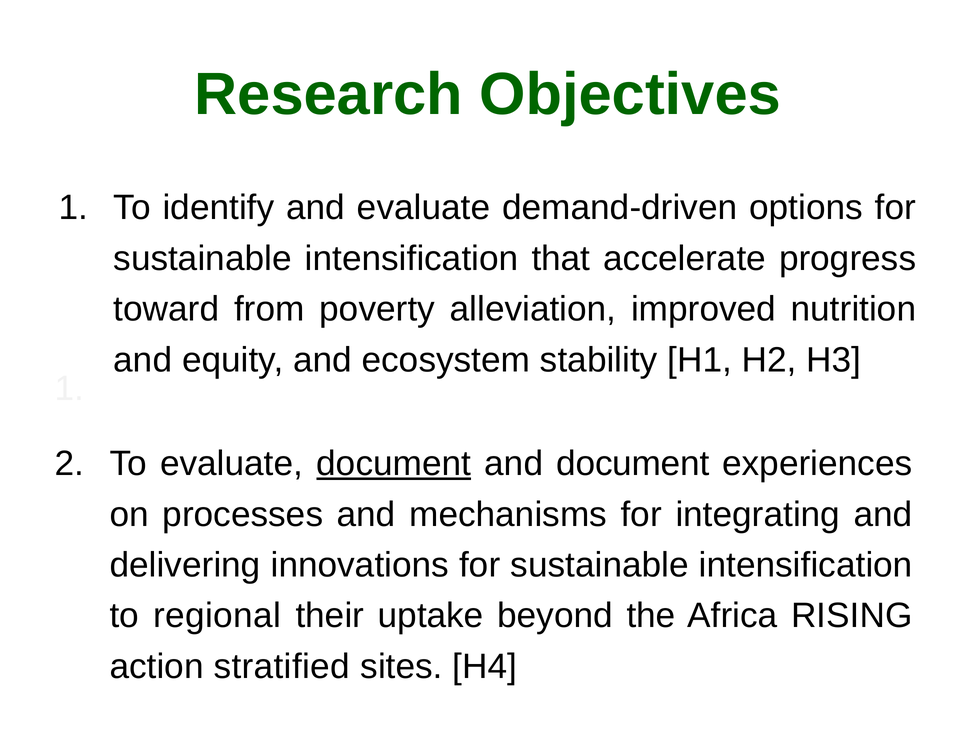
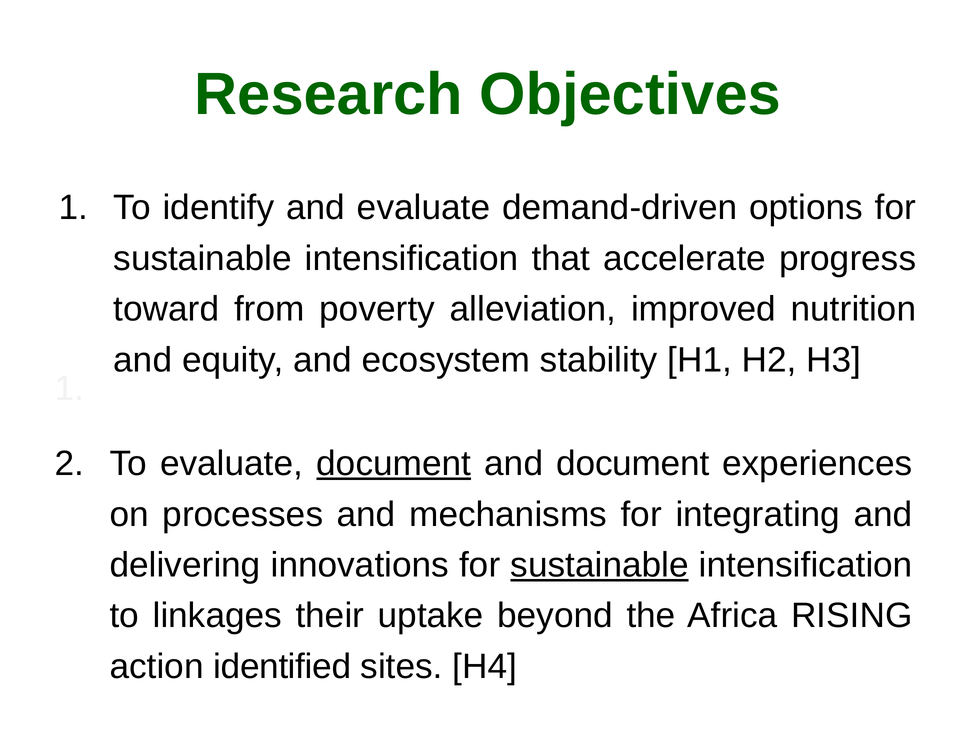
sustainable underline: none -> present (600, 565)
regional: regional -> linkages (217, 616)
stratified: stratified -> identified (282, 667)
